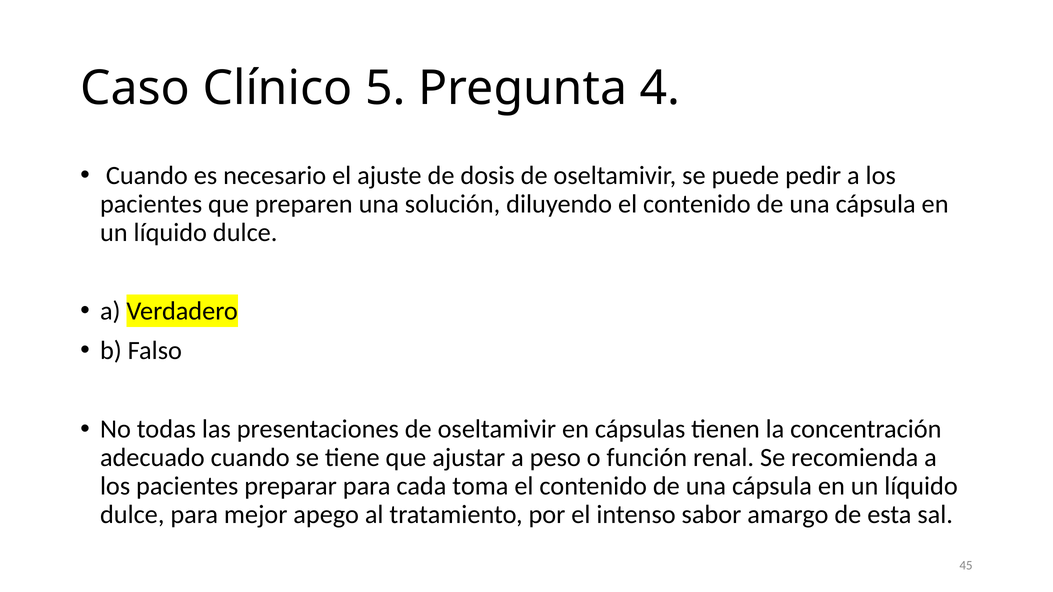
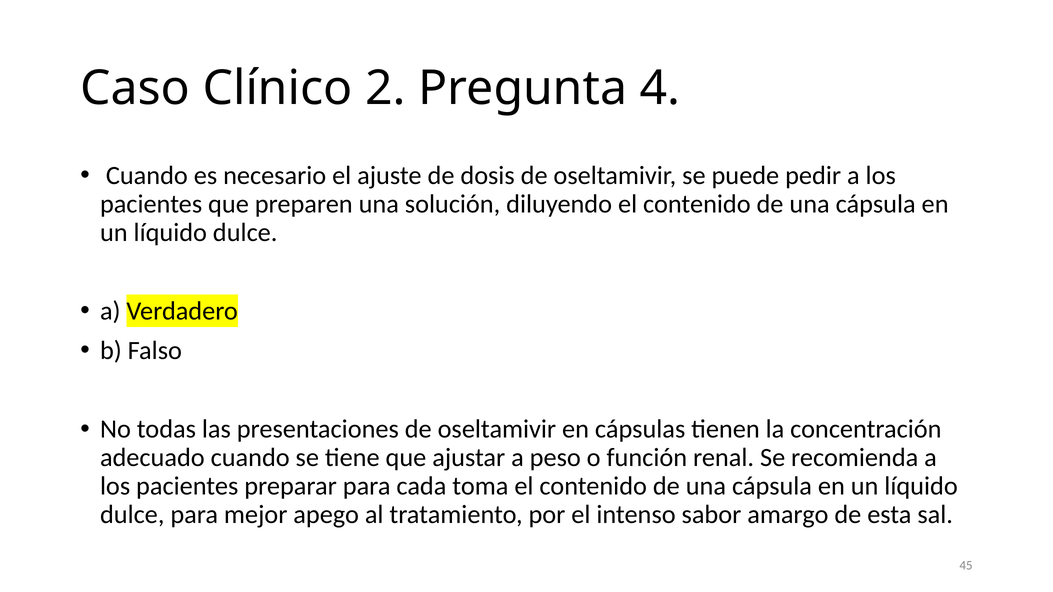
5: 5 -> 2 (385, 88)
